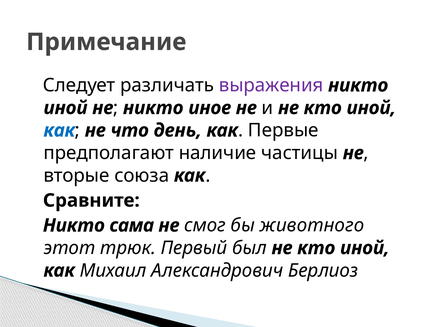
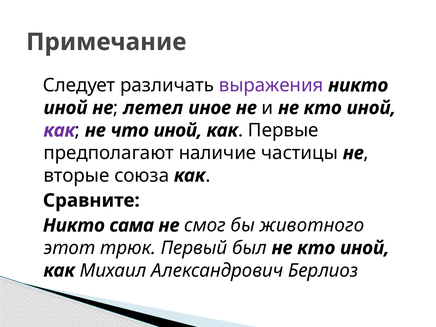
никто: никто -> летел (153, 108)
как colour: blue -> purple (59, 130)
что день: день -> иной (178, 130)
